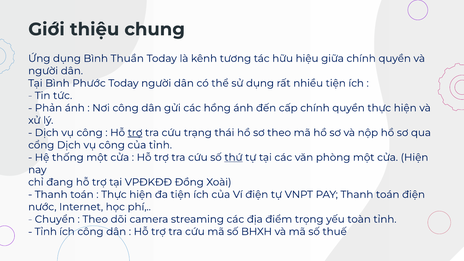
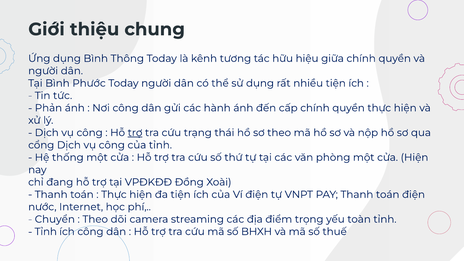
Thuần: Thuần -> Thông (127, 58)
hồng: hồng -> hành (217, 108)
thứ underline: present -> none (233, 157)
